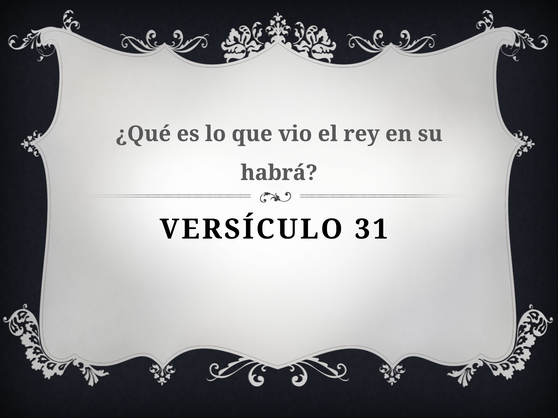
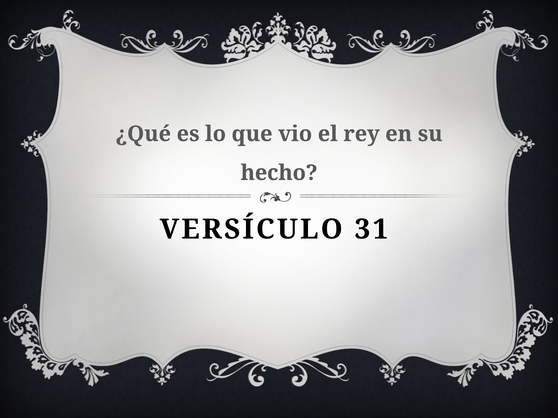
habrá: habrá -> hecho (279, 173)
